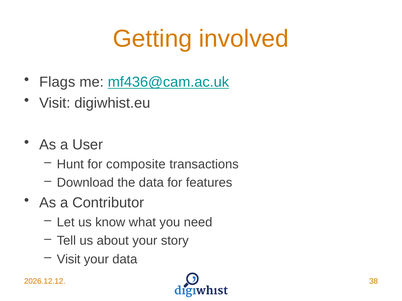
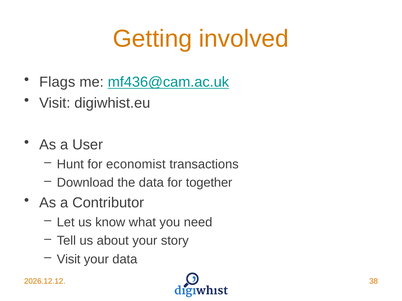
composite: composite -> economist (136, 164)
features: features -> together (209, 183)
